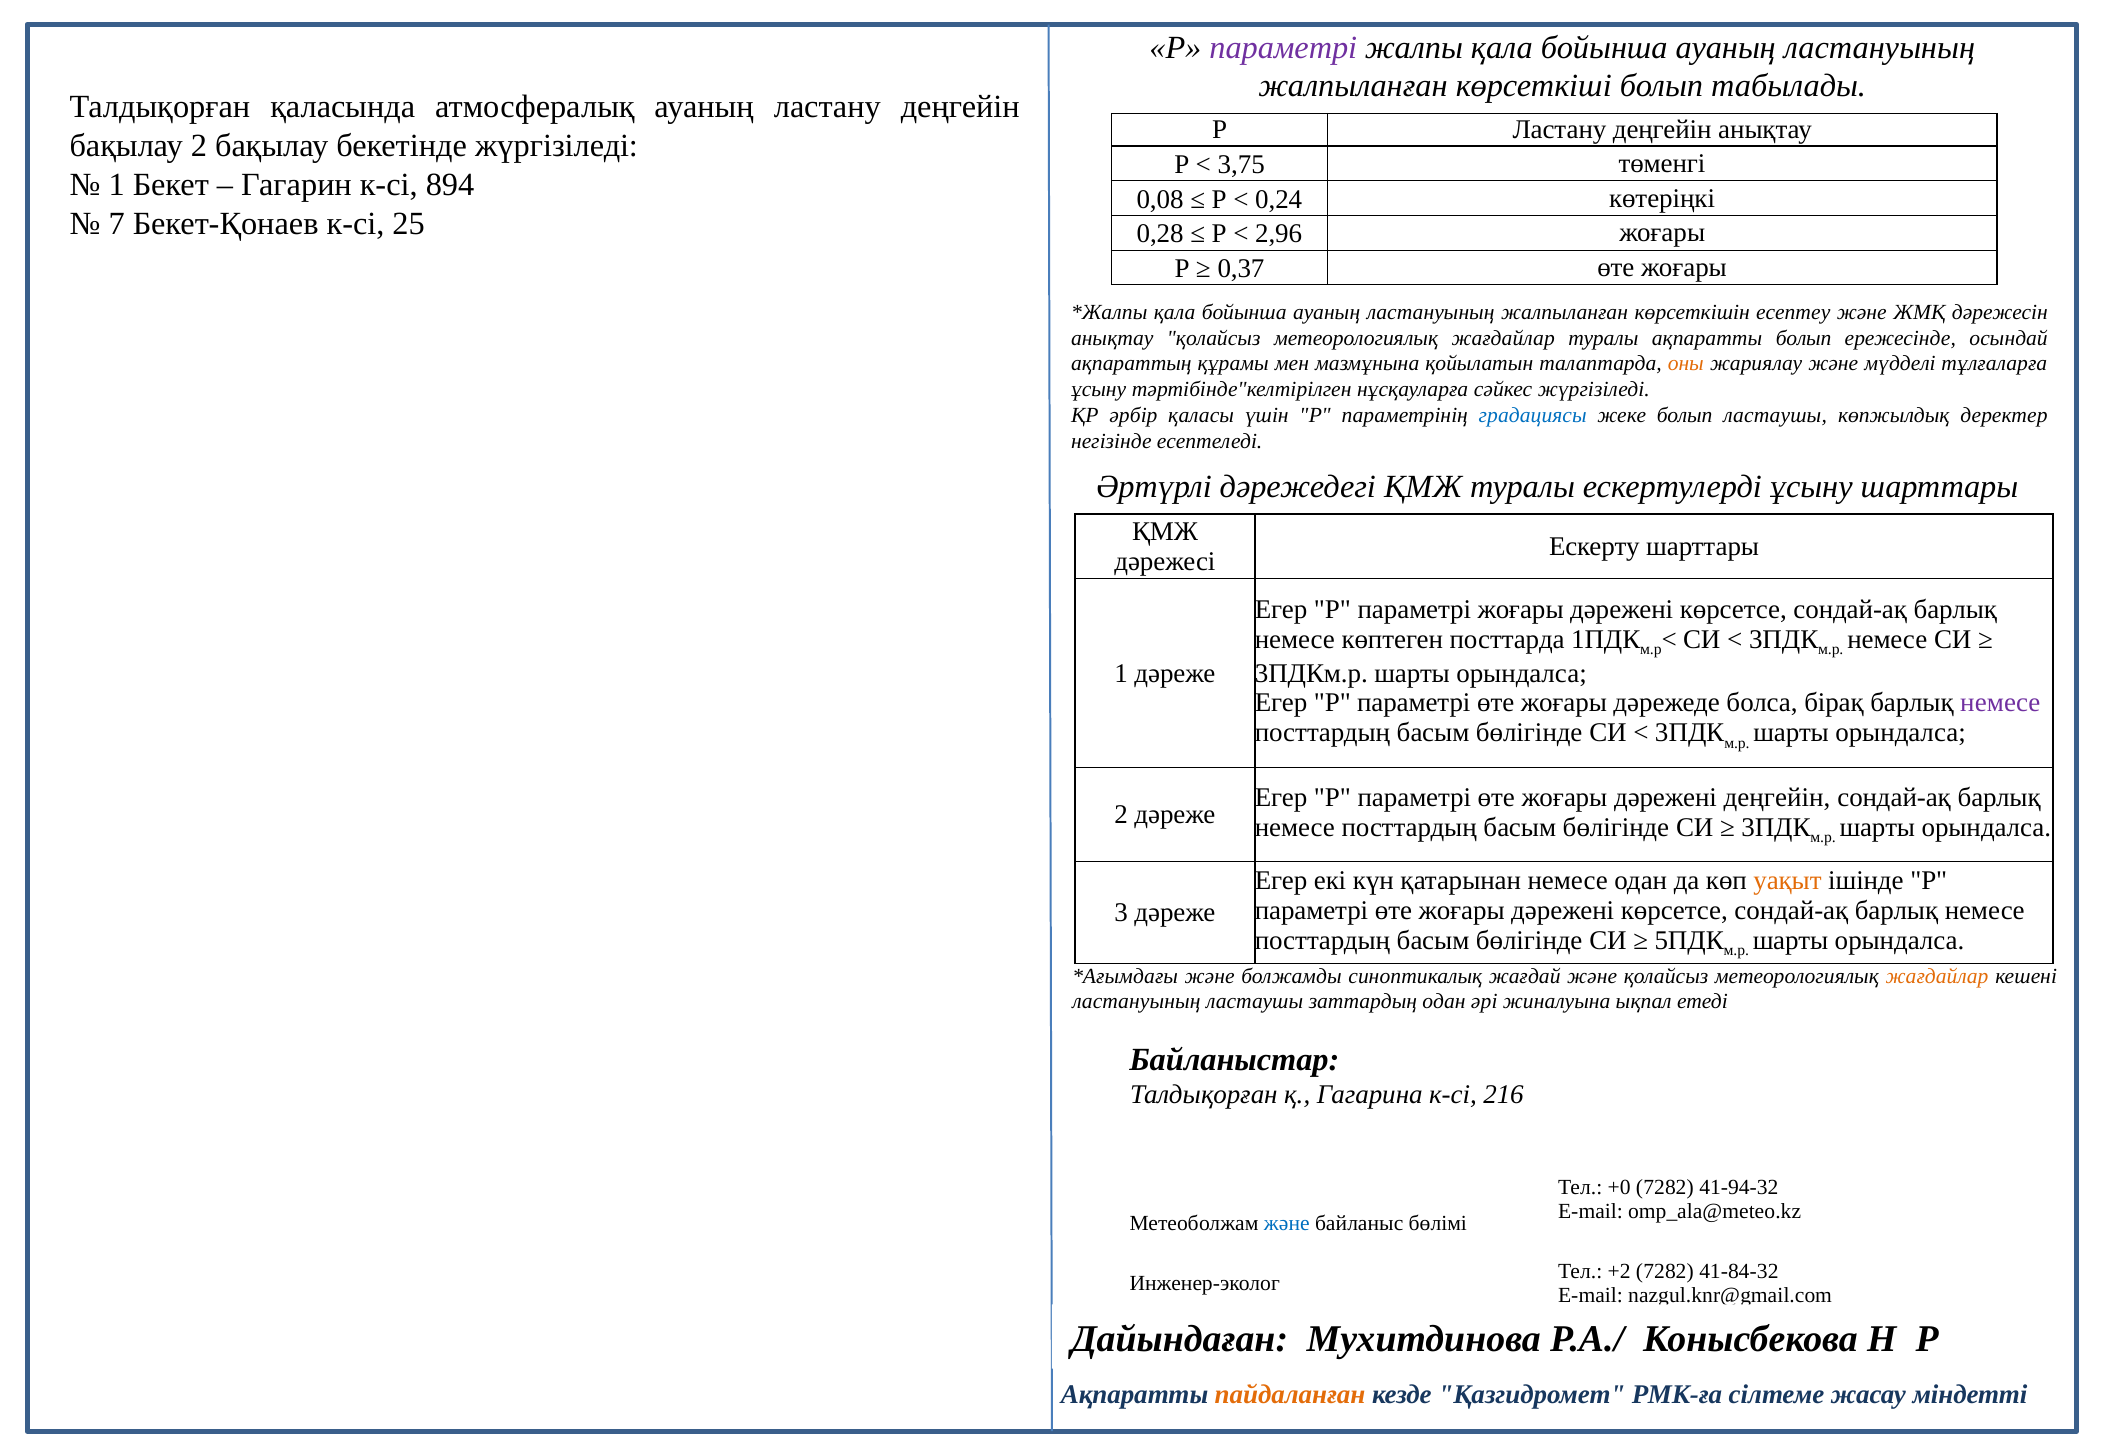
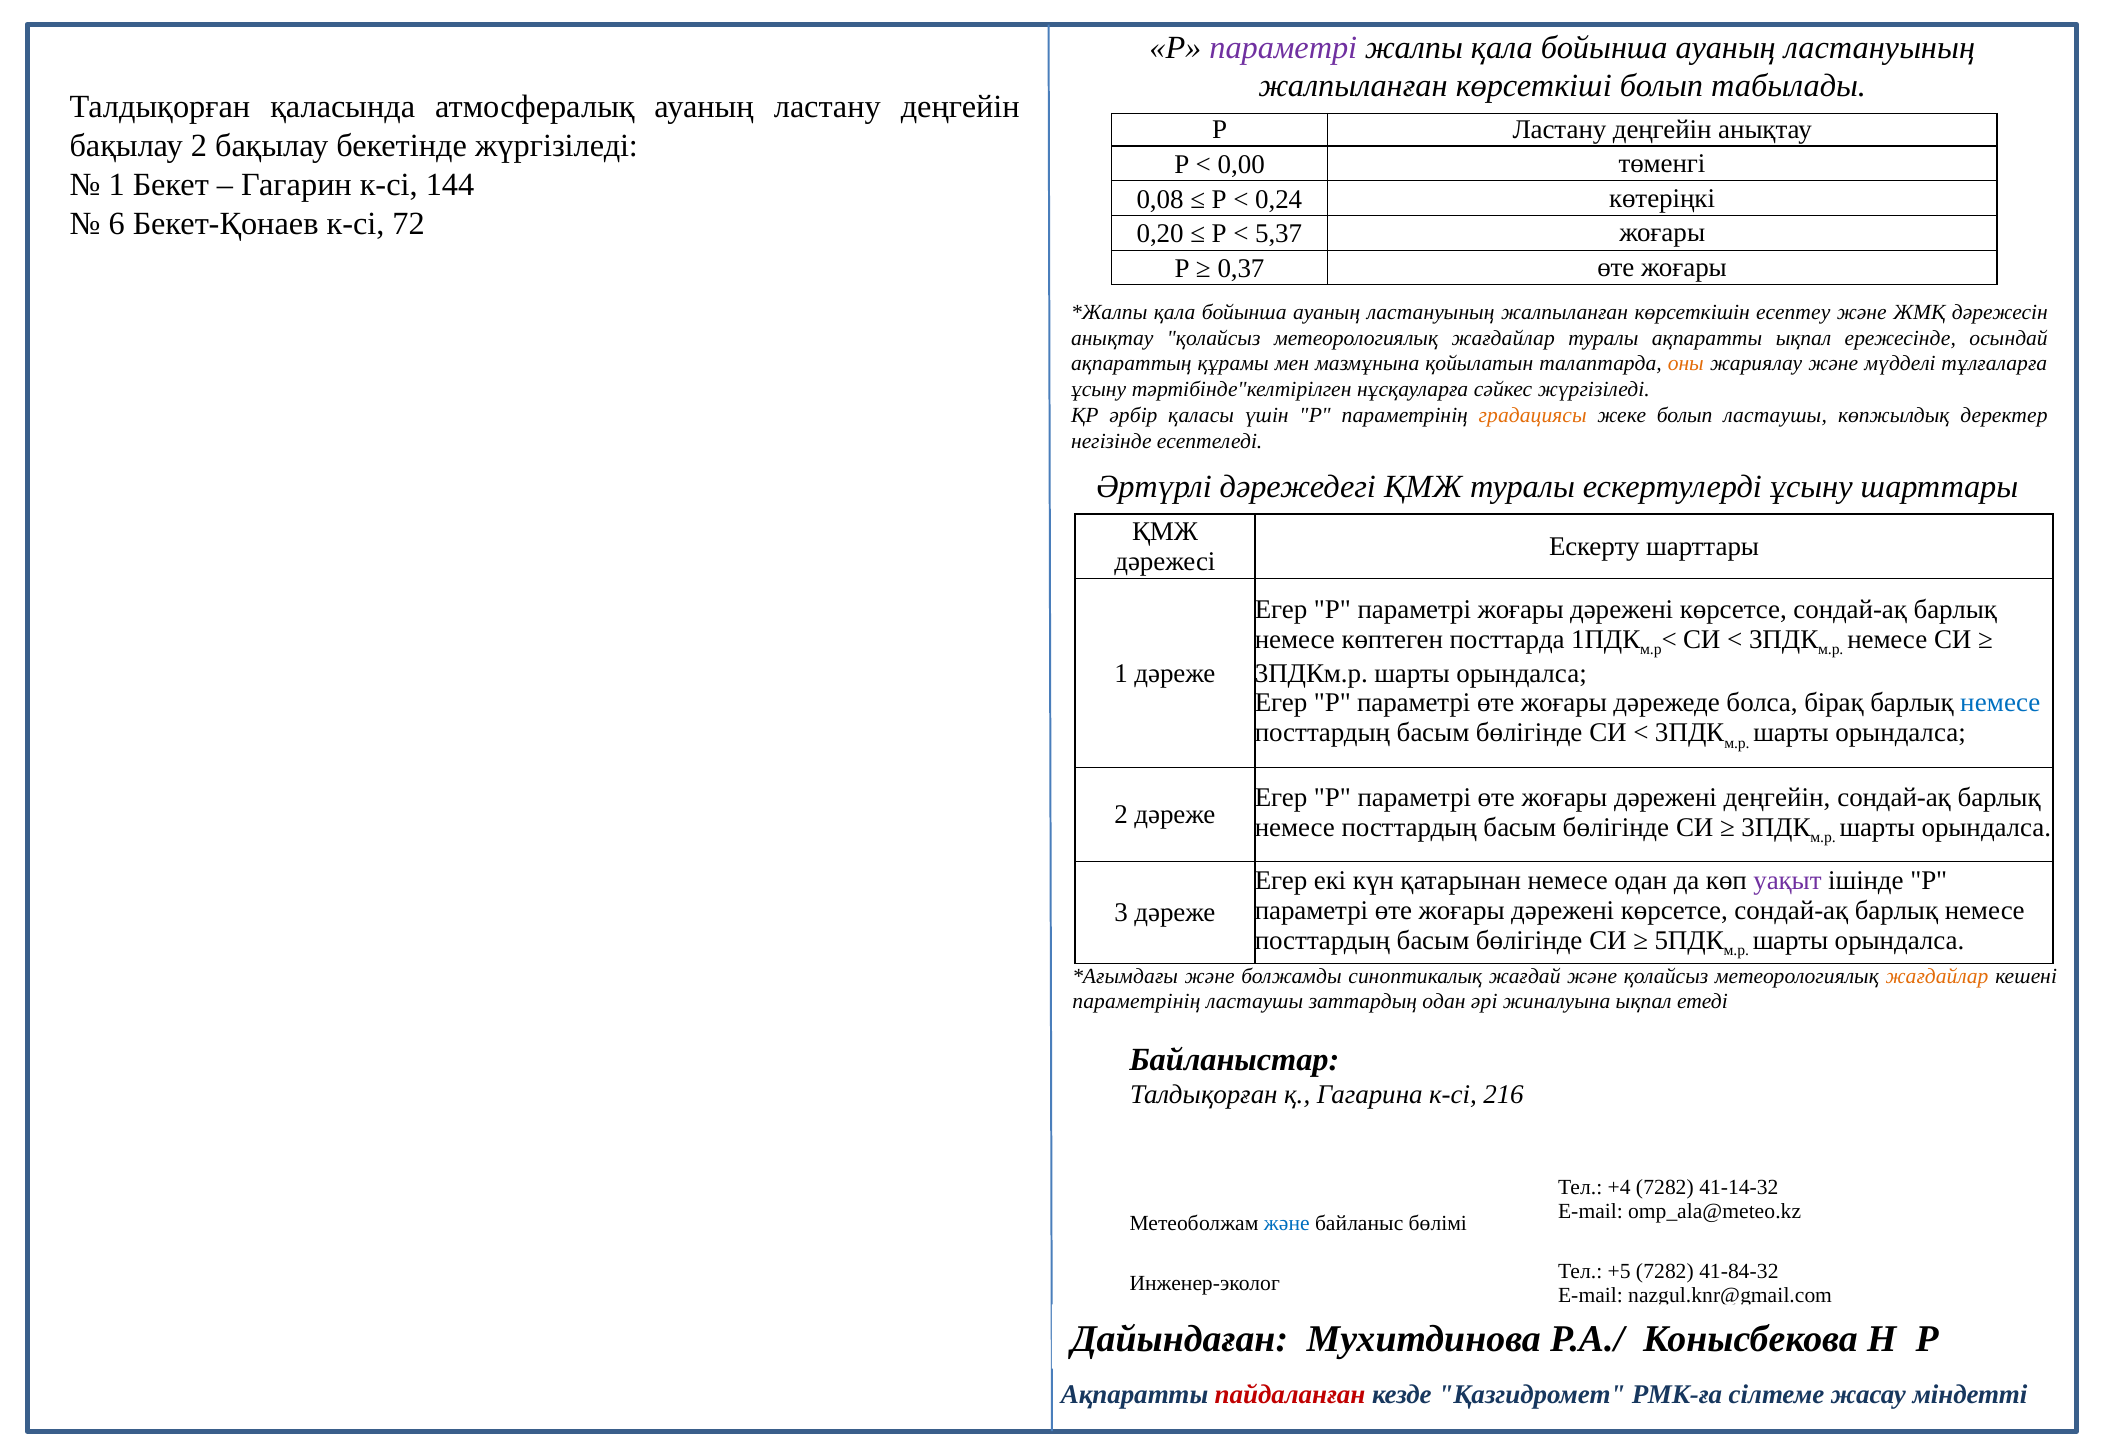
3,75: 3,75 -> 0,00 (1241, 165)
894: 894 -> 144 (450, 185)
7: 7 -> 6 (117, 224)
25: 25 -> 72 (409, 224)
0,28: 0,28 -> 0,20 (1160, 234)
2,96: 2,96 -> 5,37 (1279, 234)
ақпаратты болып: болып -> ықпал (1804, 338)
градациясы colour: blue -> orange (1533, 416)
немесе colour: purple -> blue (2000, 703)
уақыт colour: orange -> purple (1787, 881)
ластануының: ластануының -> параметрінің (1136, 1002)
+0: +0 -> +4 (1619, 1188)
41-94-32: 41-94-32 -> 41-14-32 (1739, 1188)
+2: +2 -> +5 (1619, 1272)
пайдаланған colour: orange -> red (1290, 1395)
